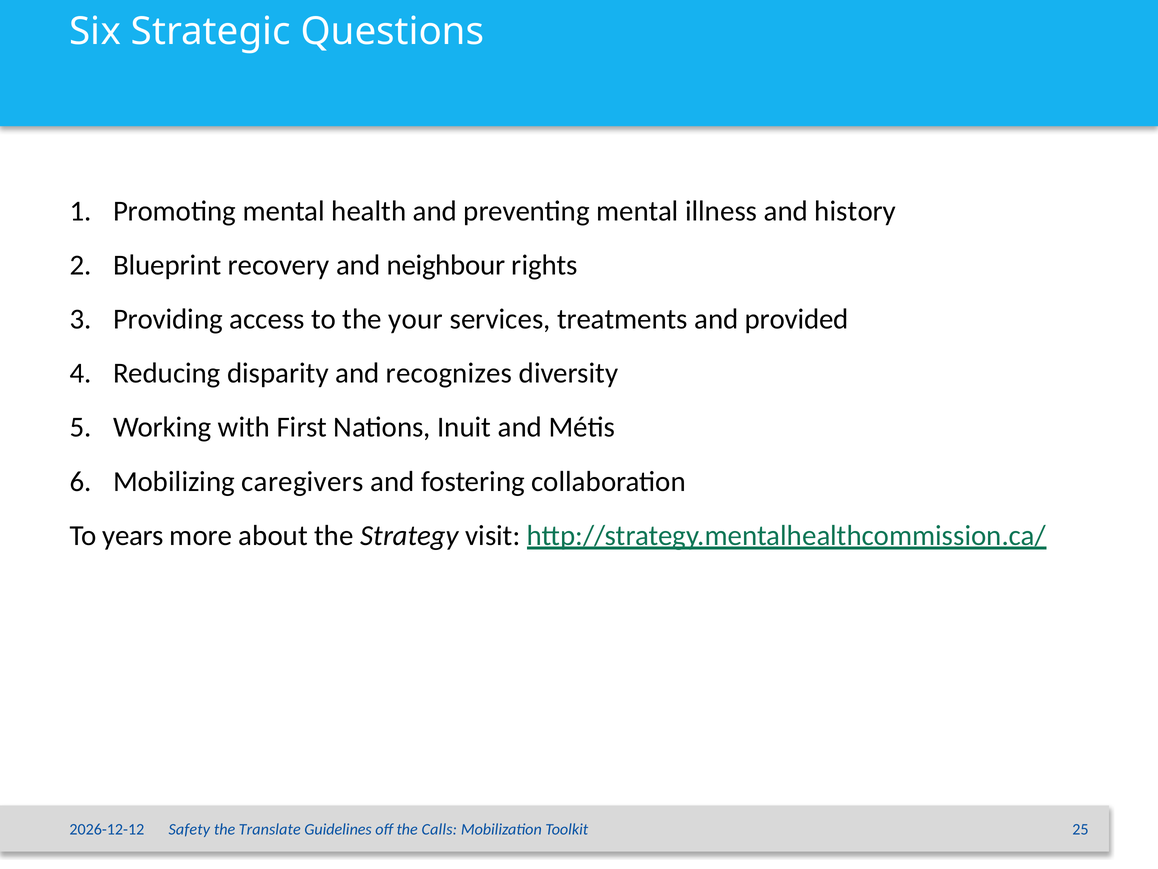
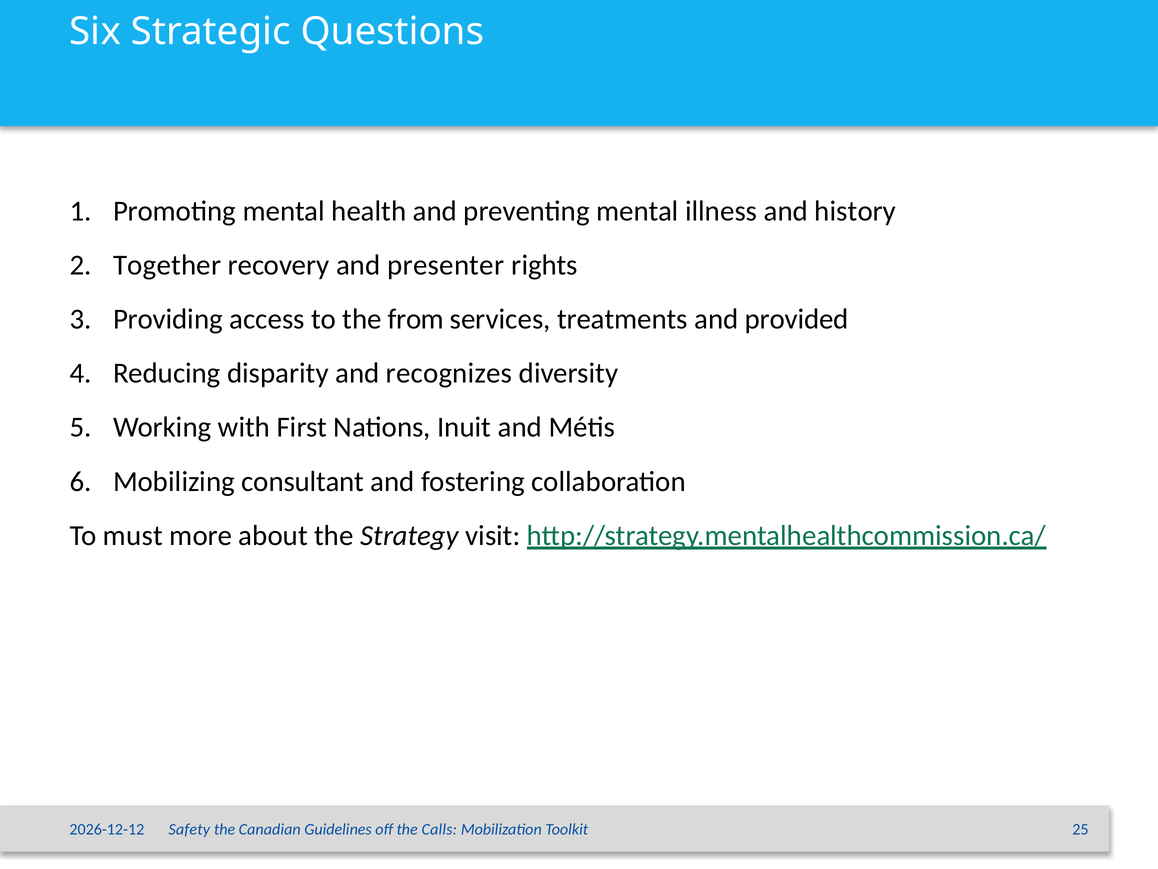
Blueprint: Blueprint -> Together (167, 265)
neighbour: neighbour -> presenter (446, 265)
your: your -> from (416, 319)
caregivers: caregivers -> consultant (303, 481)
years: years -> must (133, 535)
Translate: Translate -> Canadian (270, 829)
